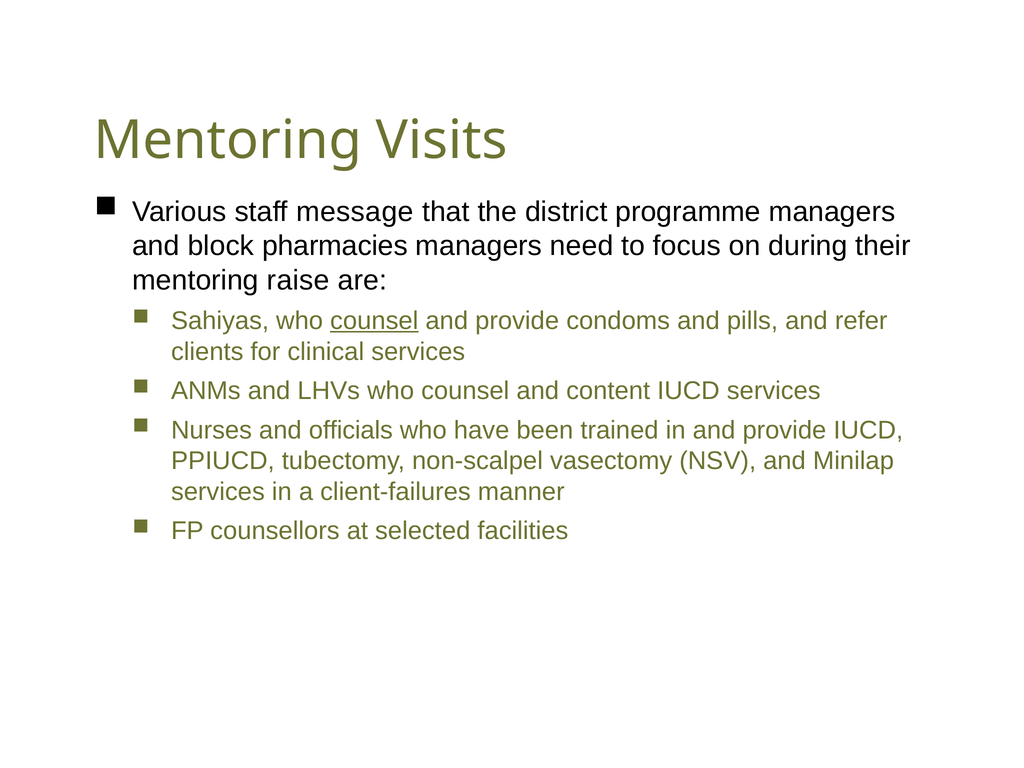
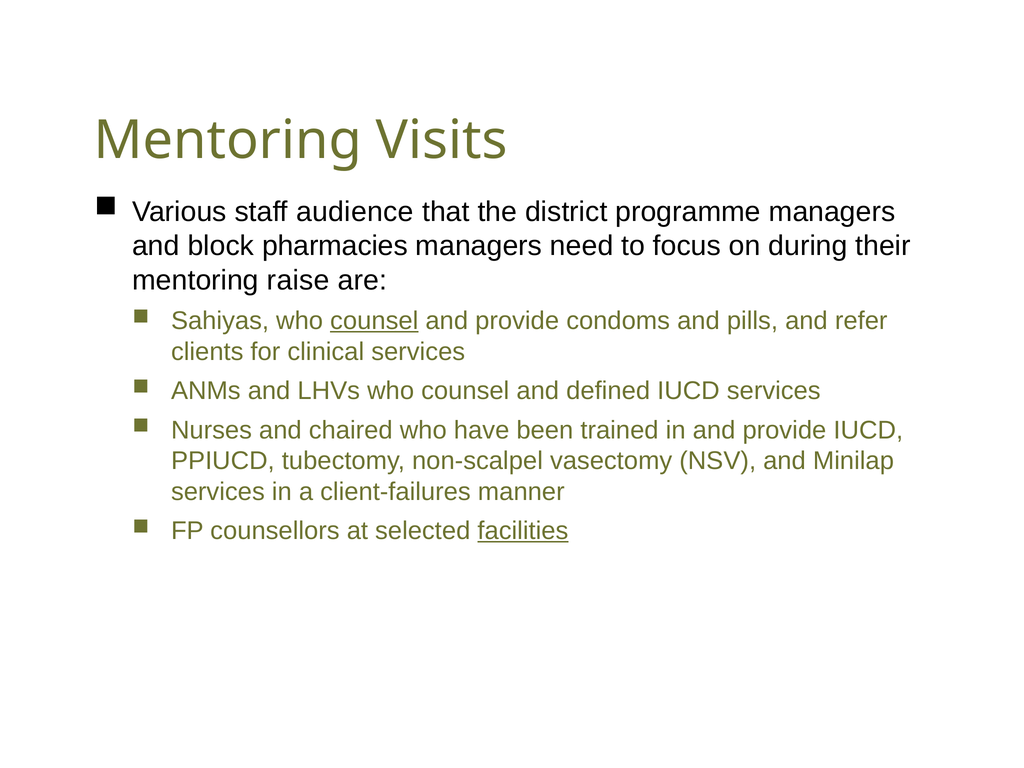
message: message -> audience (355, 212)
content: content -> defined (608, 391)
officials: officials -> chaired (351, 430)
facilities underline: none -> present (523, 531)
